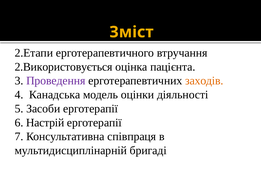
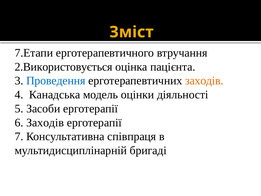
2.Етапи: 2.Етапи -> 7.Етапи (34, 53)
Проведення colour: purple -> blue (56, 81)
6 Настрій: Настрій -> Заходів (45, 122)
